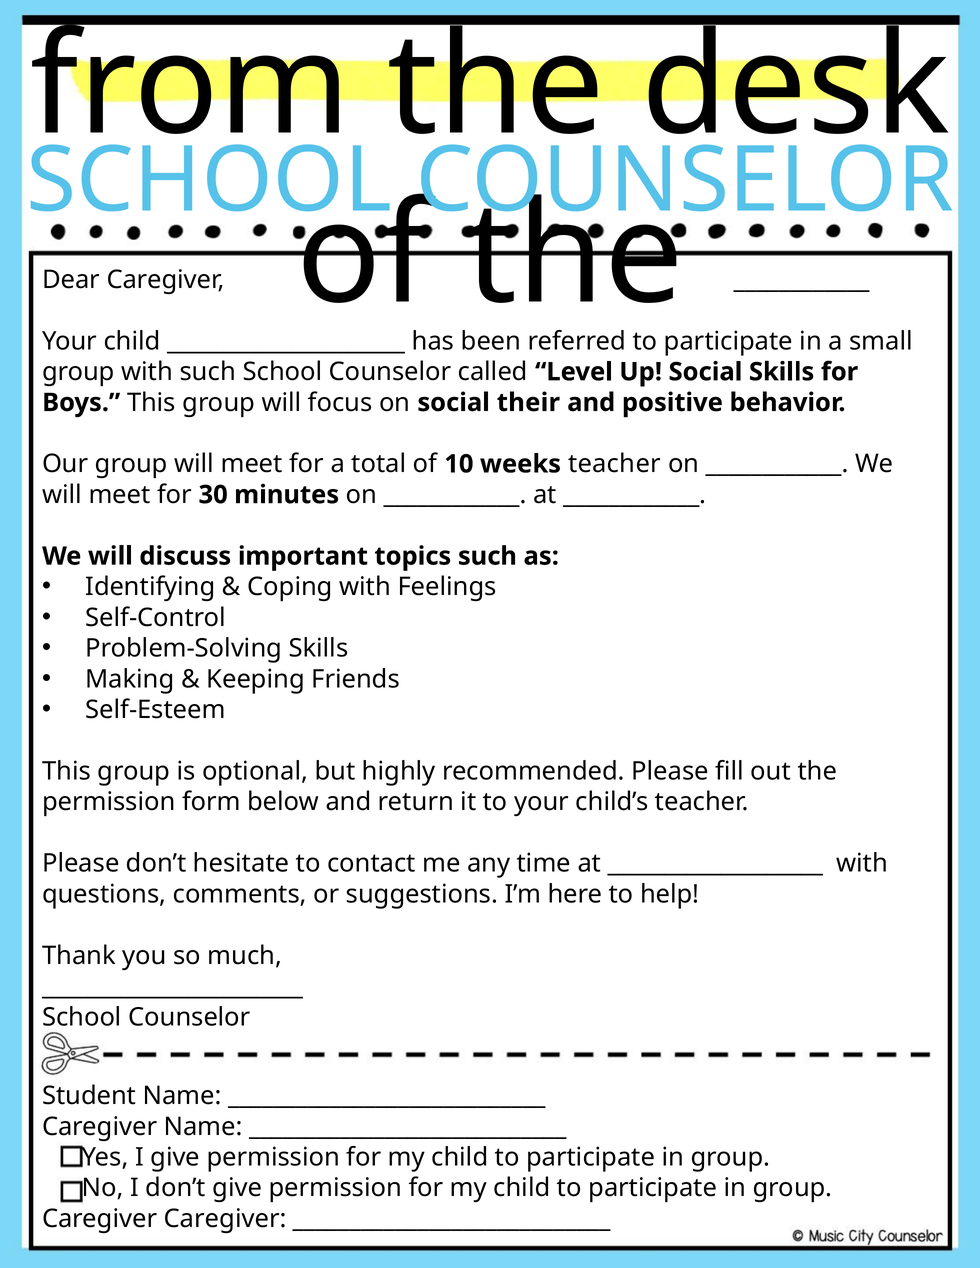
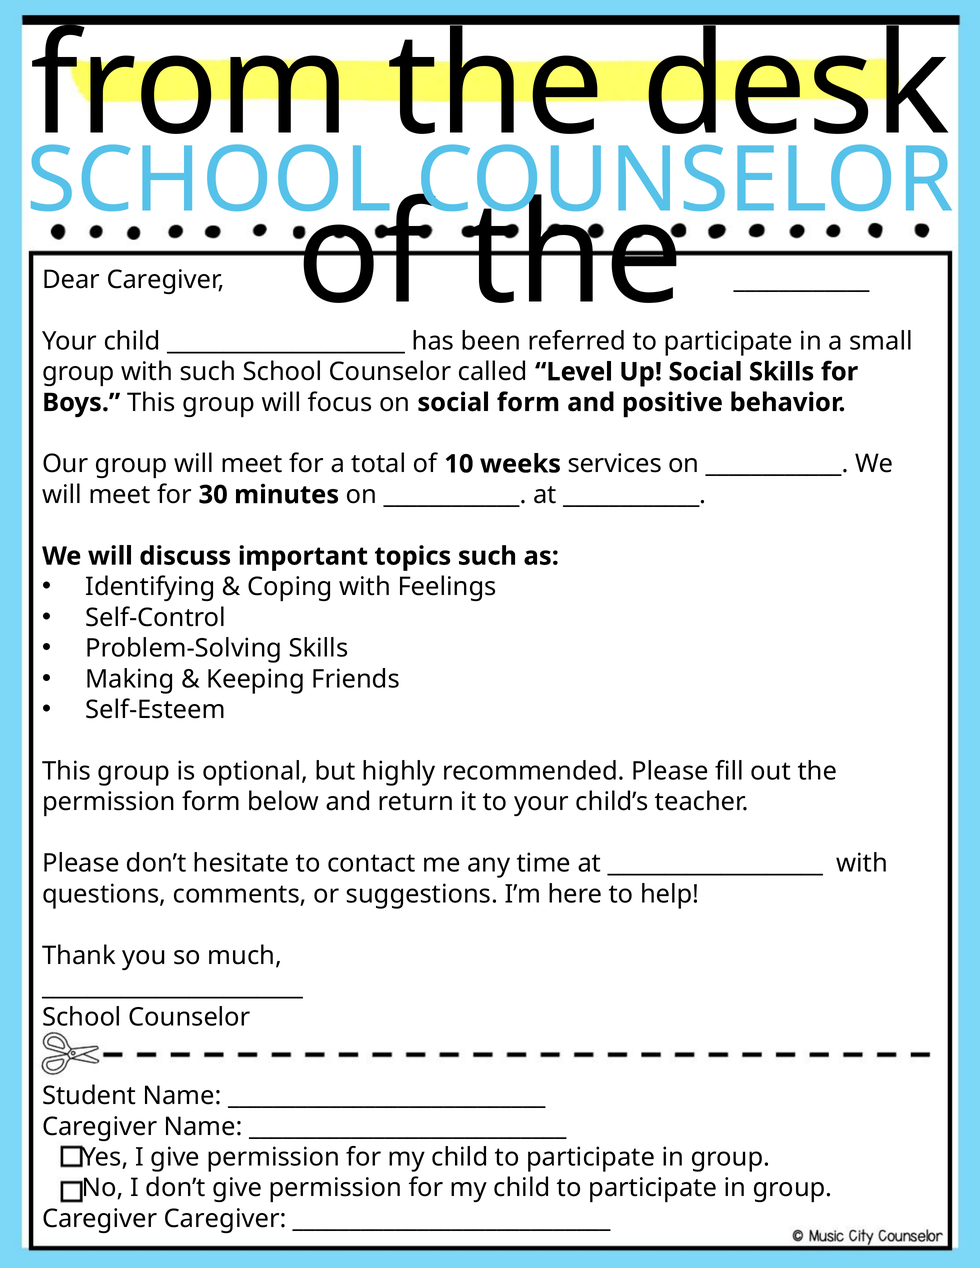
social their: their -> form (528, 403)
weeks teacher: teacher -> services (615, 464)
